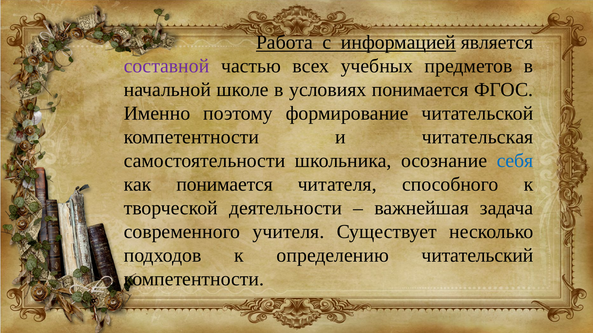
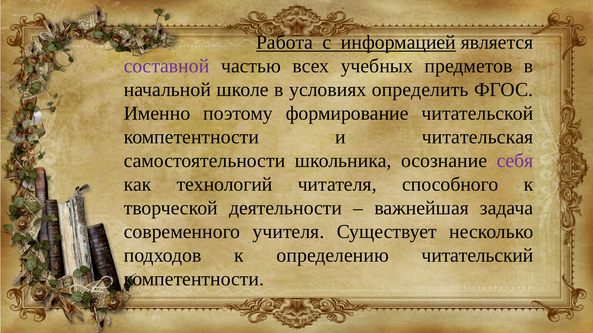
условиях понимается: понимается -> определить (420, 90)
себя colour: blue -> purple (515, 161)
как понимается: понимается -> технологий (225, 185)
